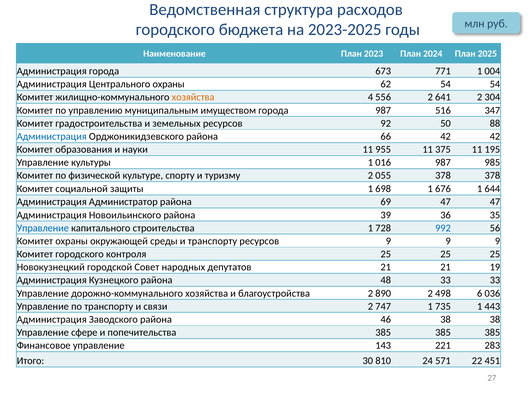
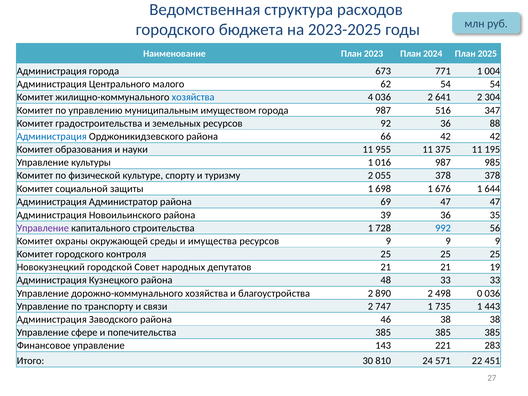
Центрального охраны: охраны -> малого (168, 84)
хозяйства colour: orange -> blue (193, 97)
4 556: 556 -> 036 (383, 97)
92 50: 50 -> 36 (446, 123)
Управление colour: blue -> purple (43, 228)
и транспорту: транспорту -> имущества (212, 241)
6: 6 -> 0 (480, 293)
